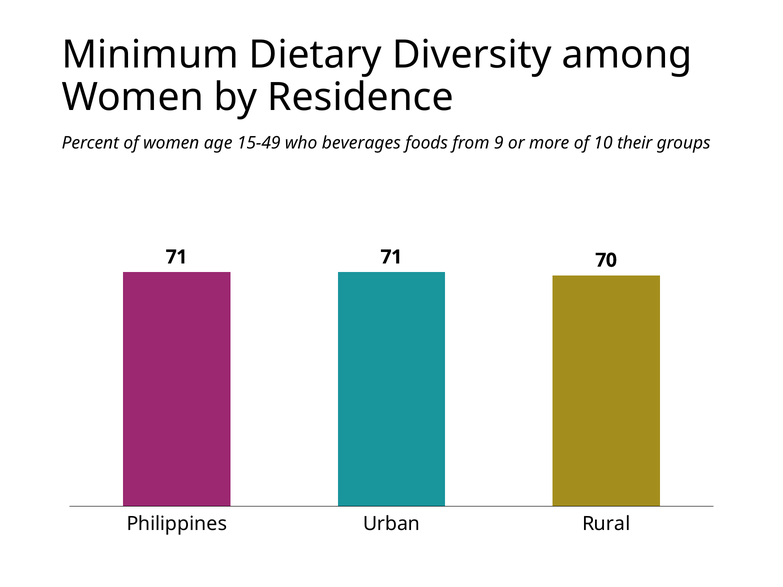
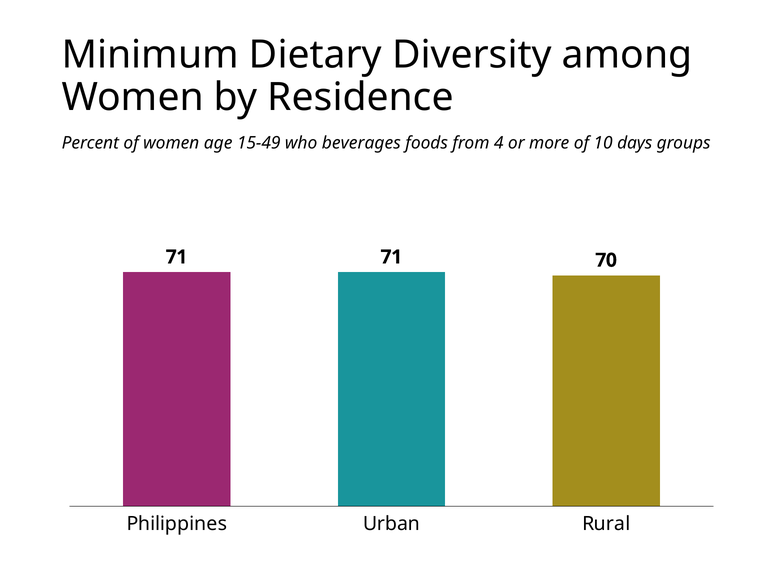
9: 9 -> 4 (499, 143)
their: their -> days (635, 143)
